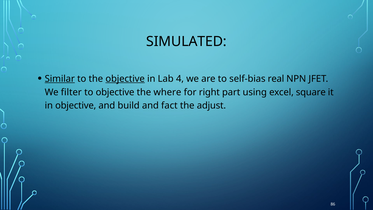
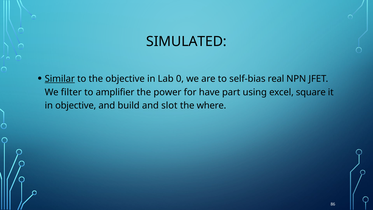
objective underline: present -> none (125, 79)
4: 4 -> 0 (180, 79)
to objective: objective -> amplifier (115, 92)
where: where -> power (167, 92)
right: right -> have (209, 92)
fact: fact -> slot (169, 106)
adjust: adjust -> where (211, 106)
